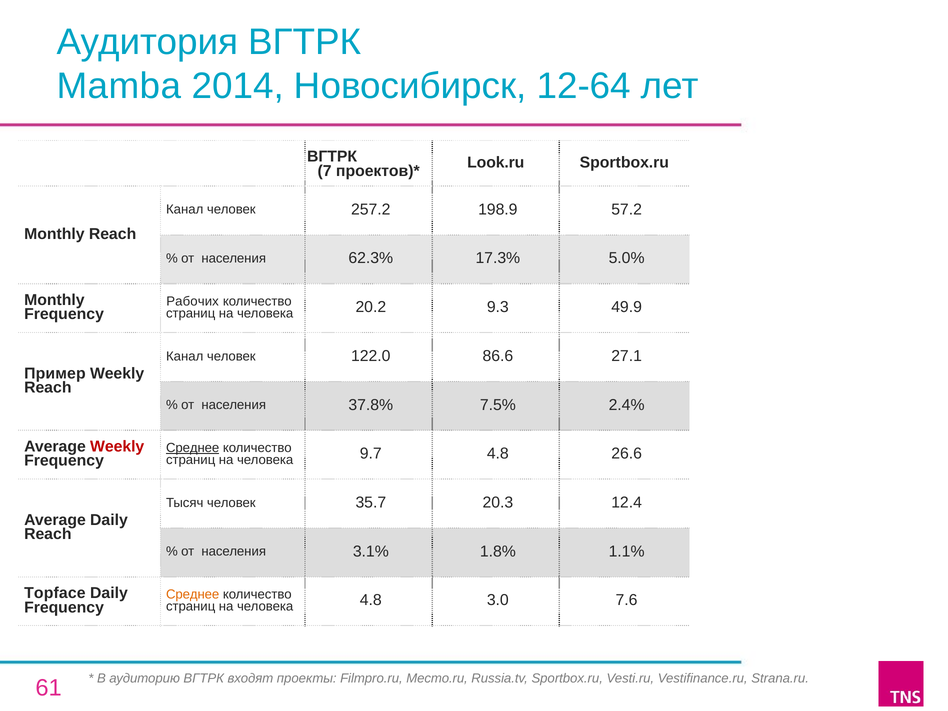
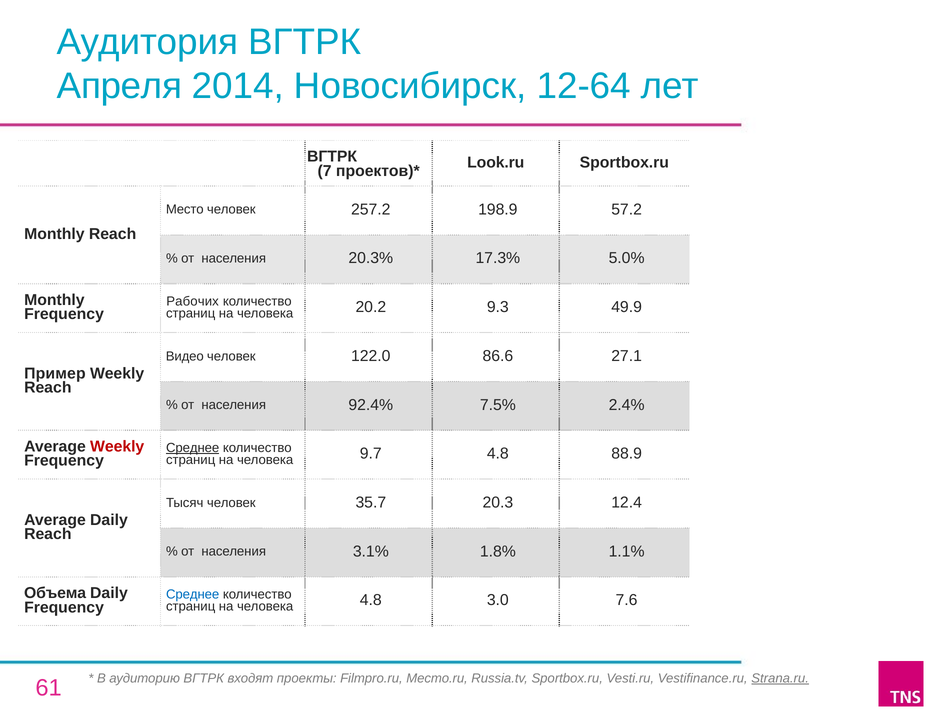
Mamba: Mamba -> Апреля (119, 86)
Канал: Канал -> Место (185, 210)
62.3%: 62.3% -> 20.3% (371, 258)
Канал: Канал -> Видео (185, 356)
37.8%: 37.8% -> 92.4% (371, 405)
26.6: 26.6 -> 88.9 (627, 454)
Topface: Topface -> Объема (55, 593)
Среднее colour: orange -> blue (193, 595)
Strana.ru underline: none -> present (780, 678)
